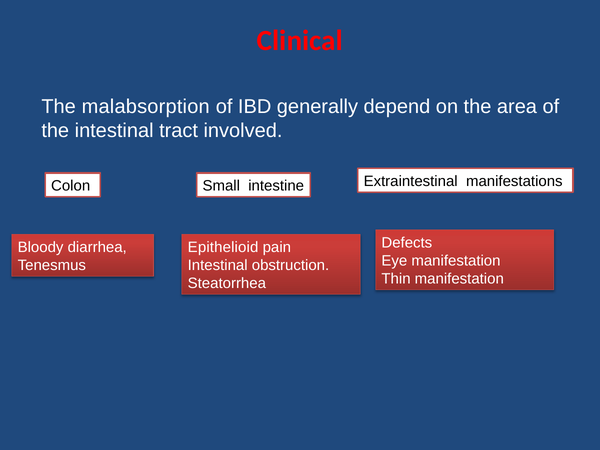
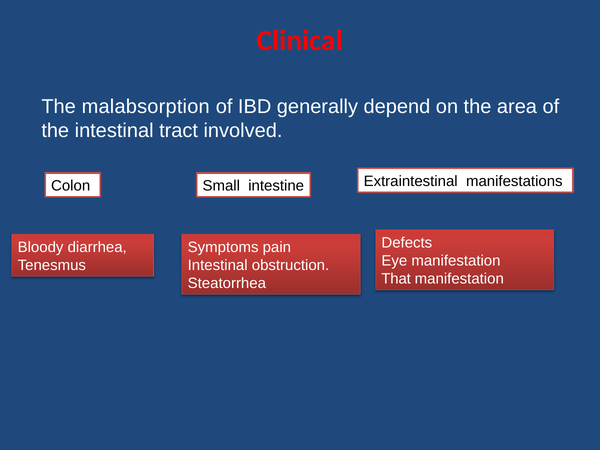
Epithelioid: Epithelioid -> Symptoms (223, 247)
Thin: Thin -> That (396, 279)
